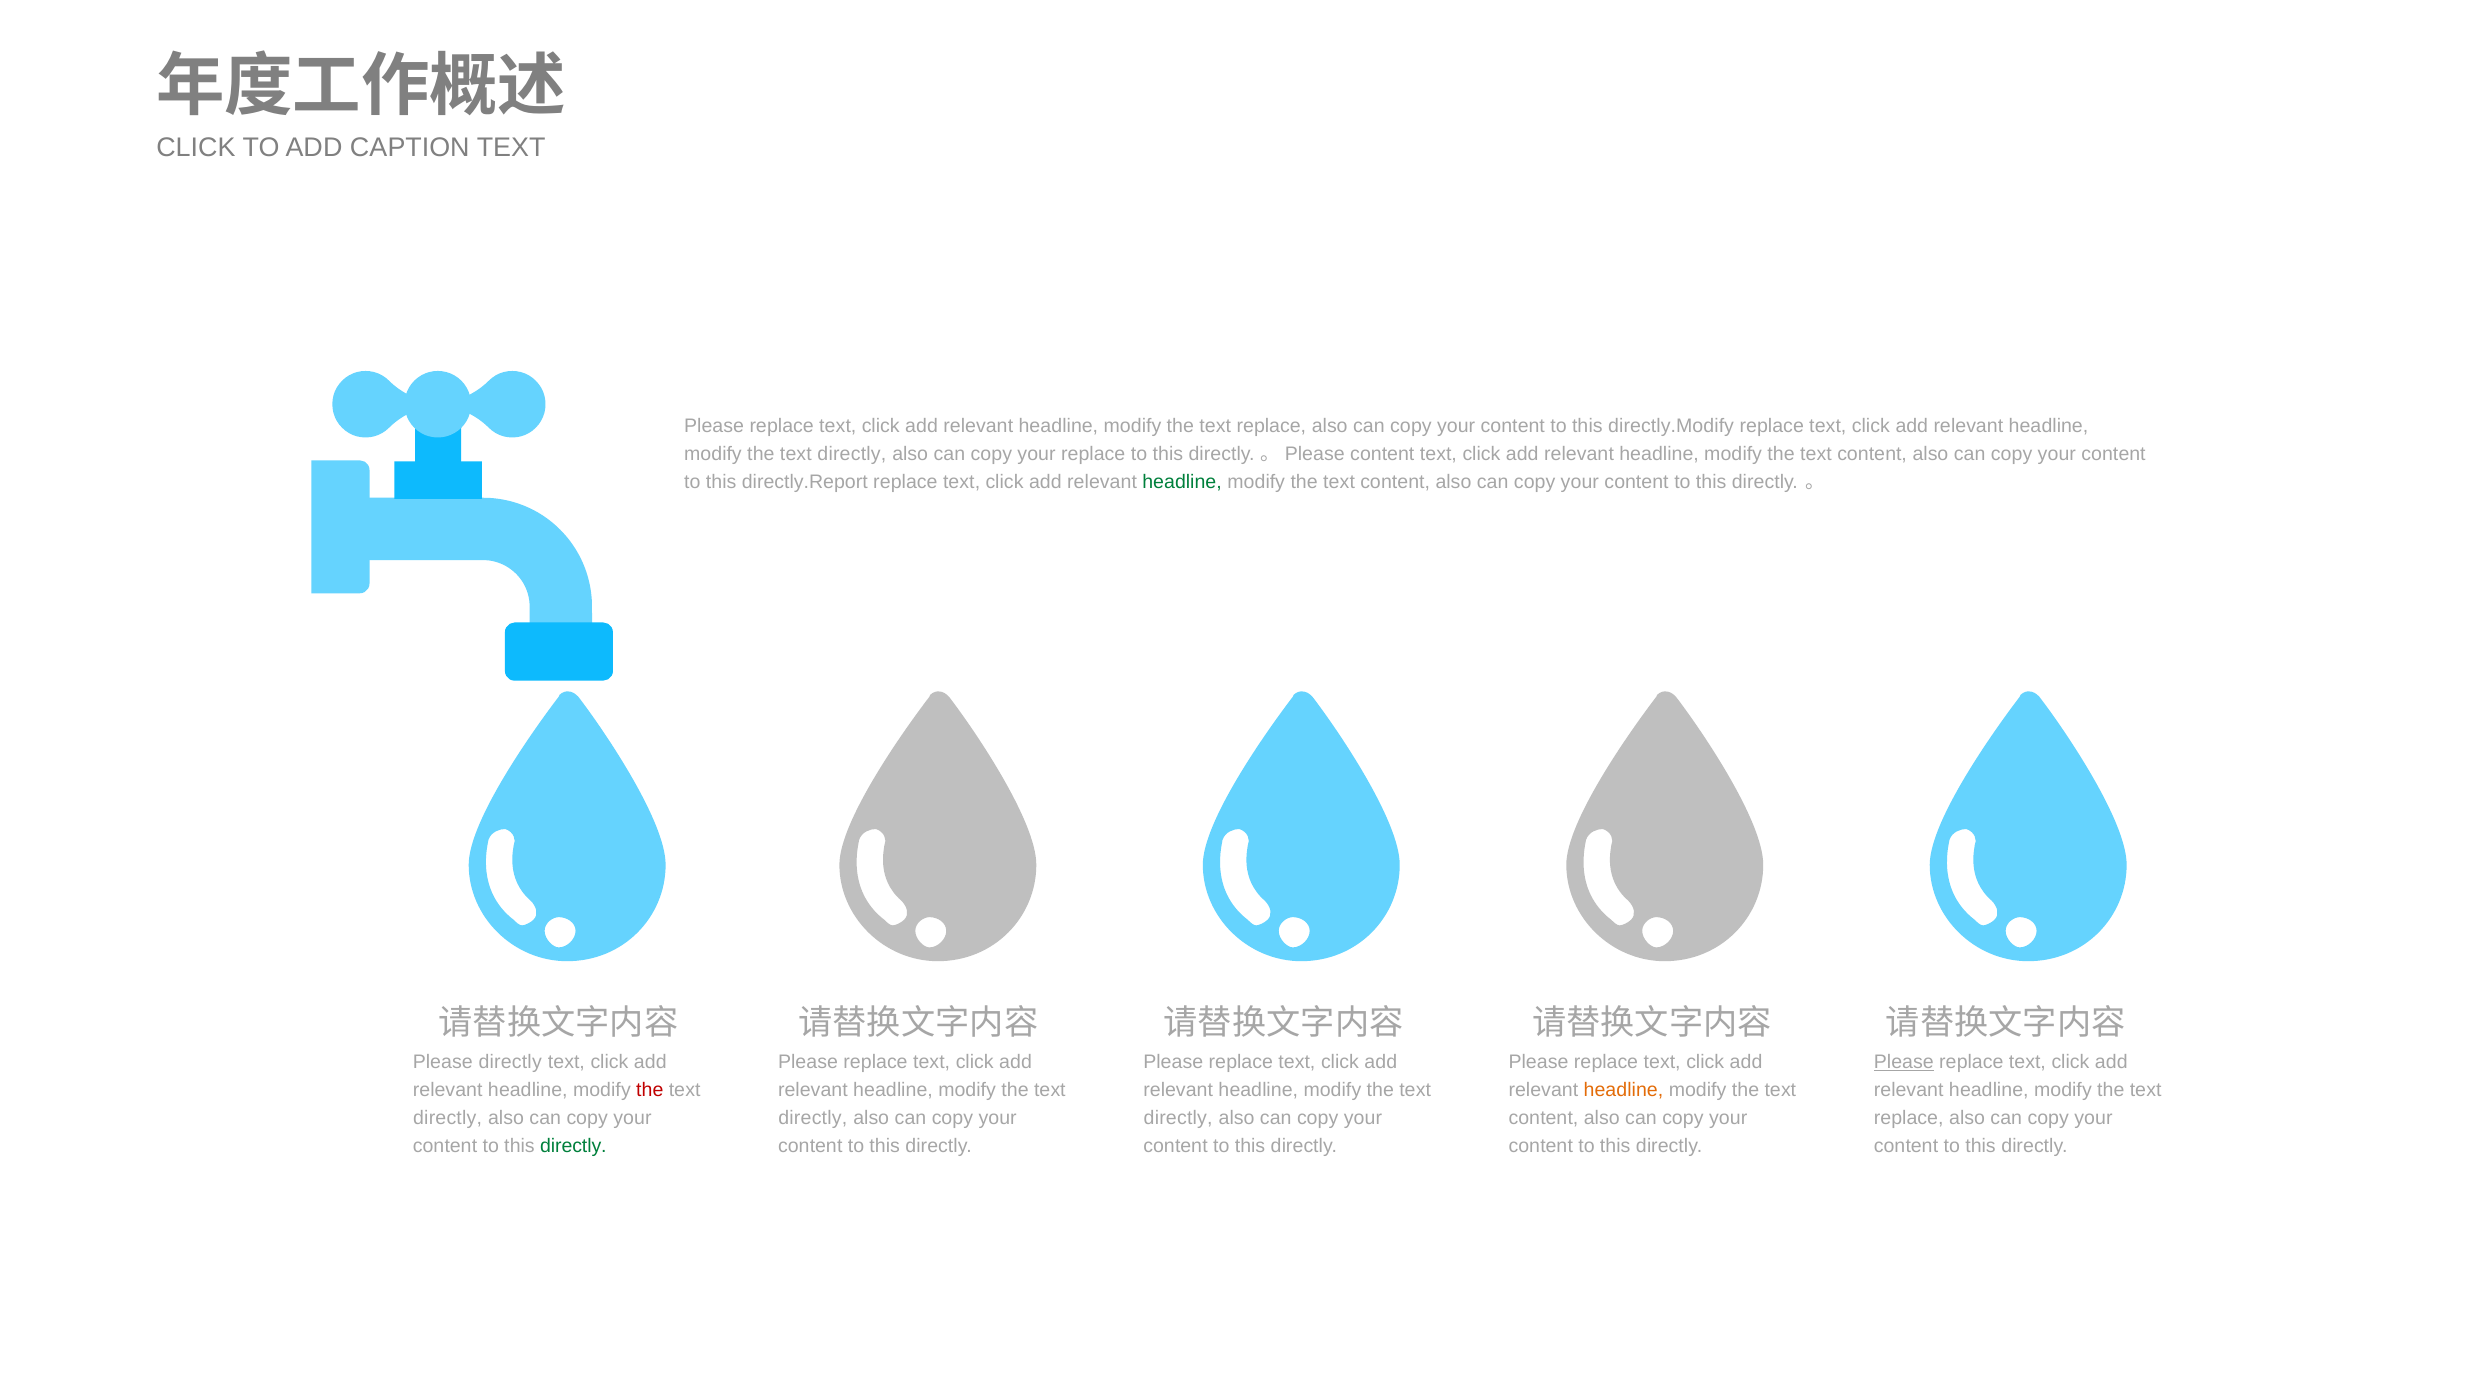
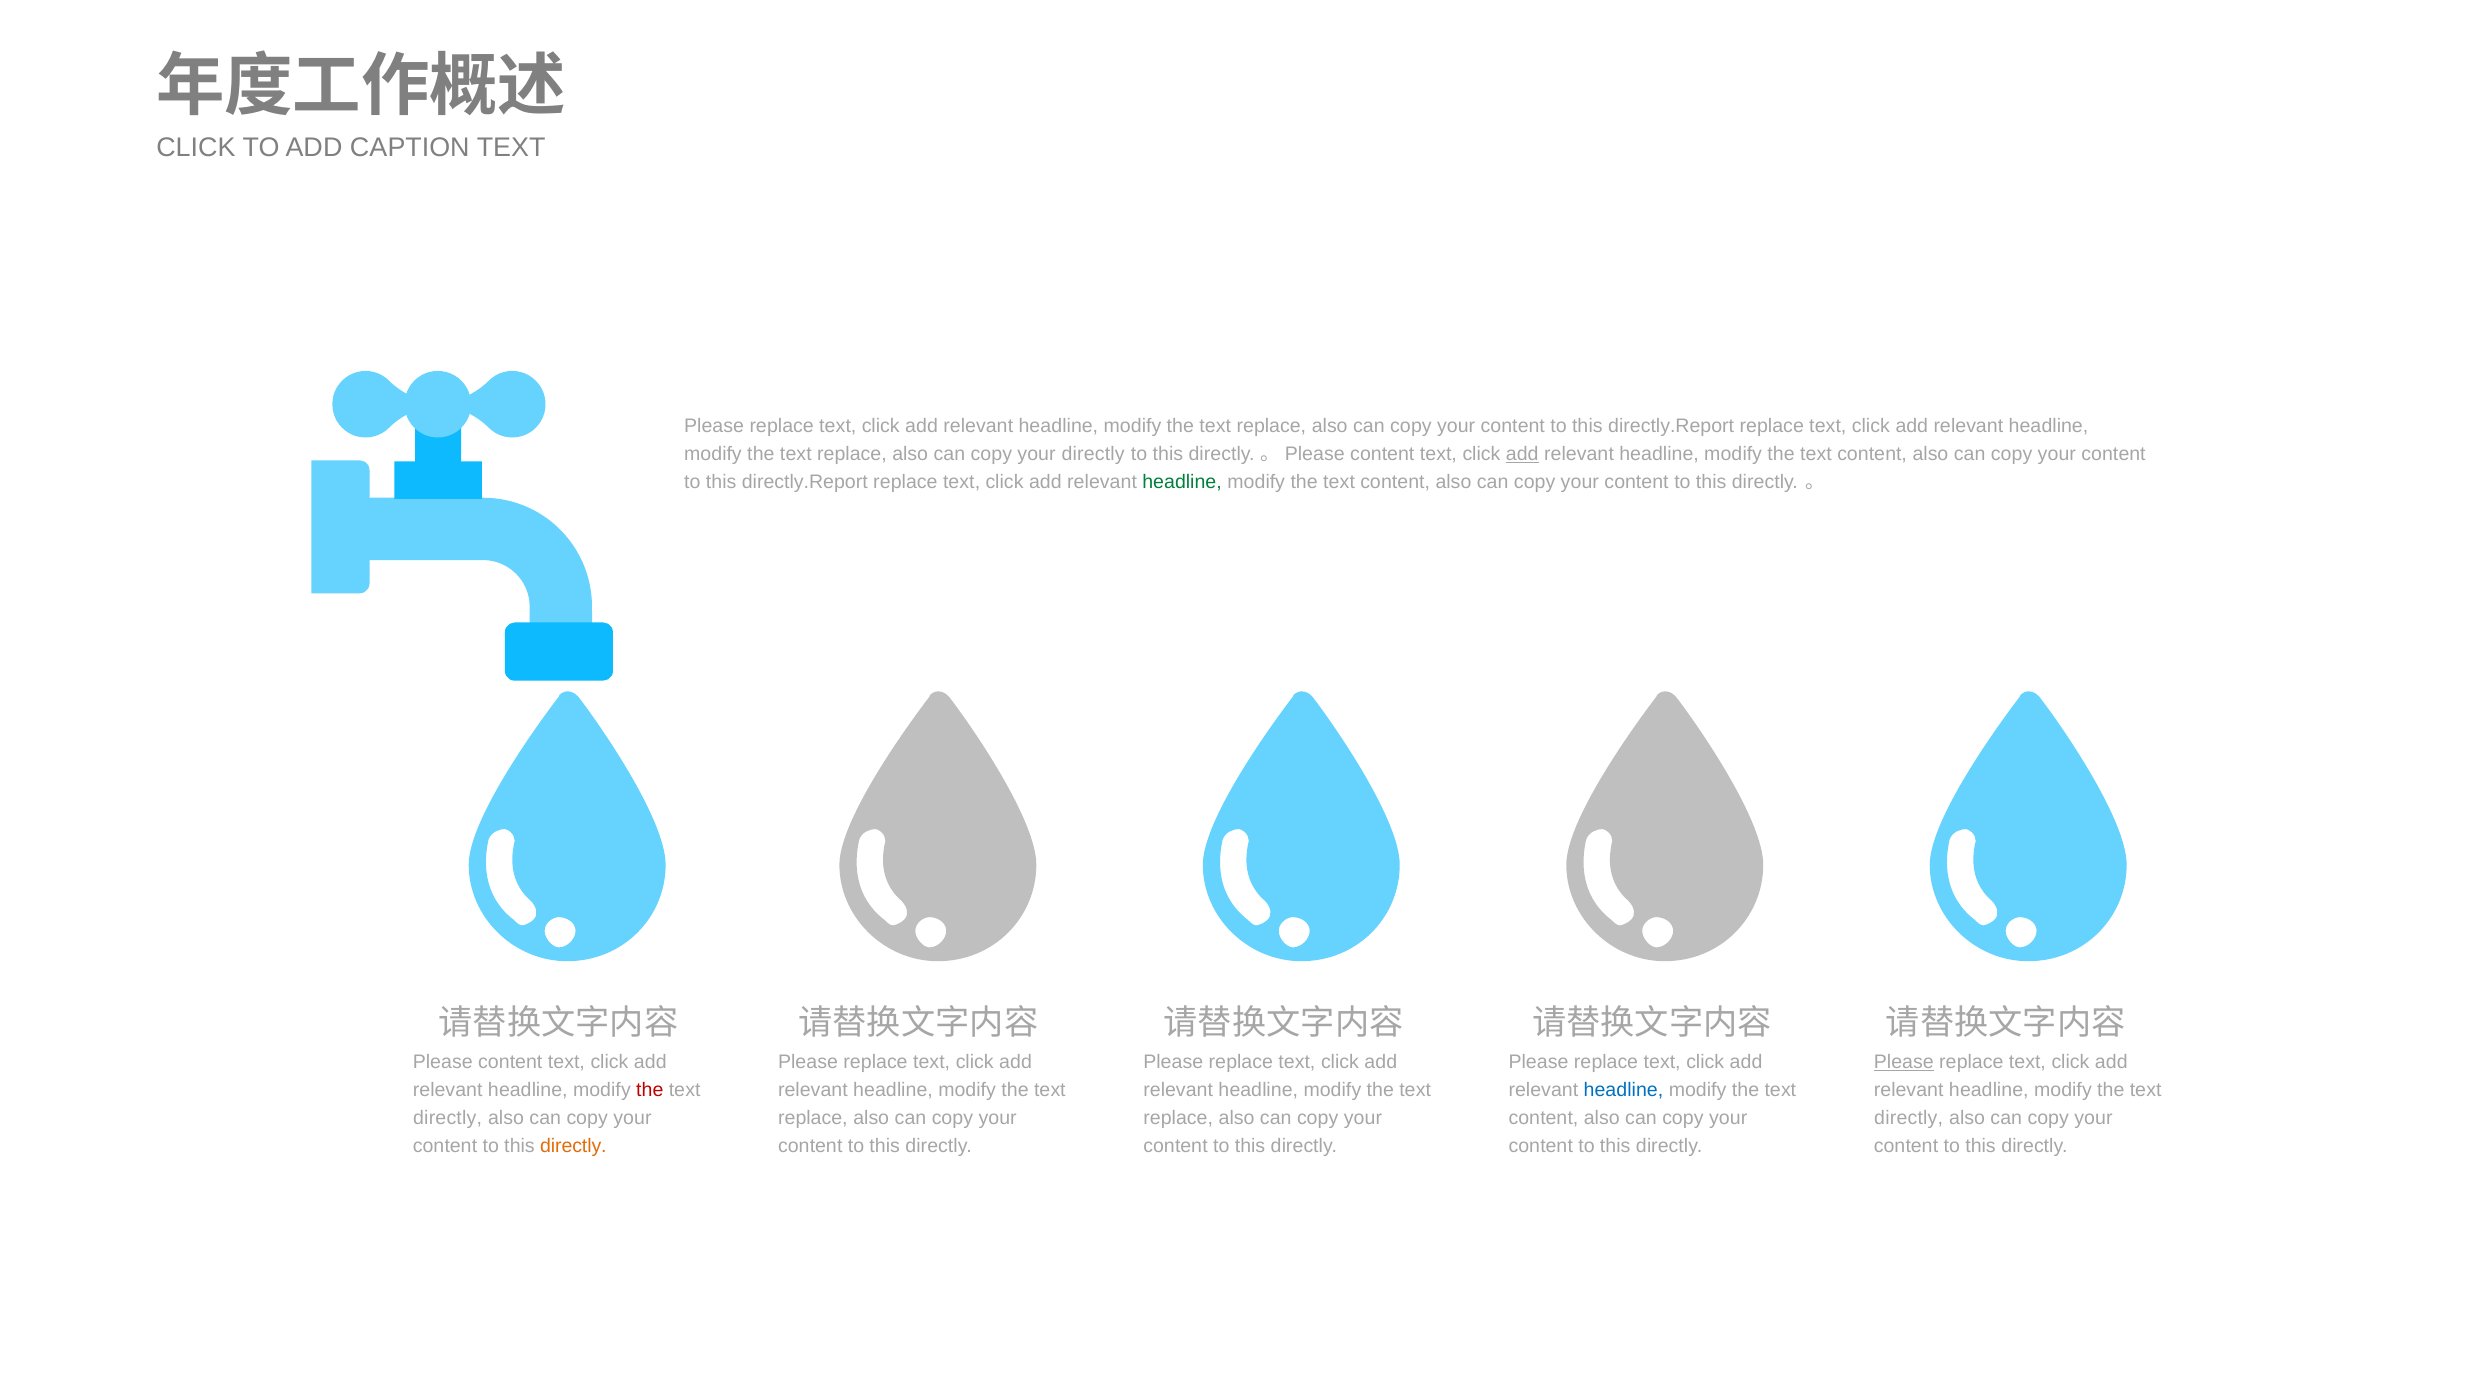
directly.Modify: directly.Modify -> directly.Report (1671, 426)
directly: directly -> replace (852, 454)
your replace: replace -> directly (1093, 454)
add underline: none -> present (1522, 454)
Please directly: directly -> content (510, 1062)
headline colour: orange -> blue (1623, 1090)
directly: directly -> replace (813, 1118)
directly: directly -> replace (1178, 1118)
replace: replace -> directly (1909, 1118)
directly colour: green -> orange (573, 1146)
